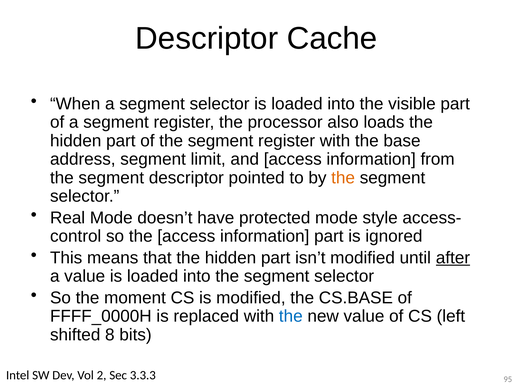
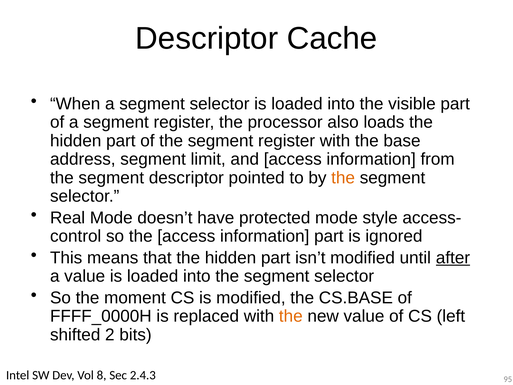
the colour: blue -> orange (291, 316)
8: 8 -> 2 (110, 335)
2: 2 -> 8 (102, 375)
3.3.3: 3.3.3 -> 2.4.3 (143, 375)
